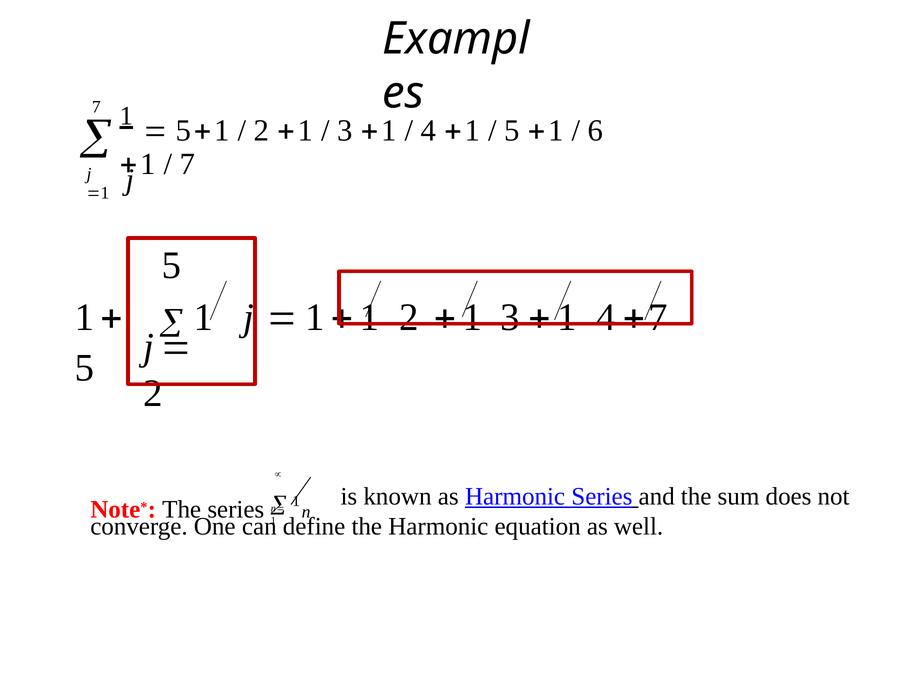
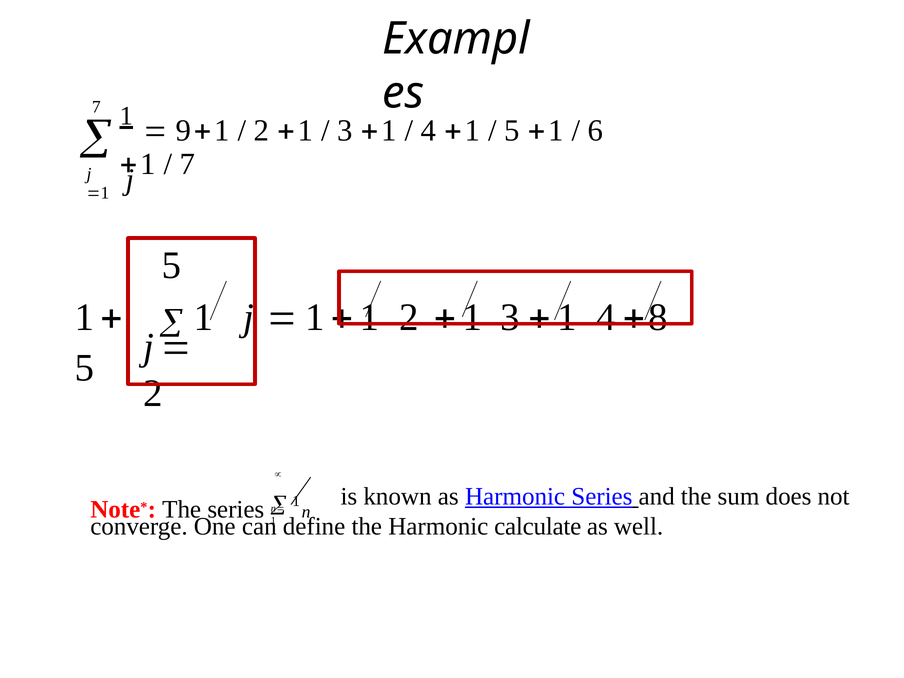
5: 5 -> 9 (183, 131)
7: 7 -> 8 (658, 317)
equation: equation -> calculate (538, 526)
